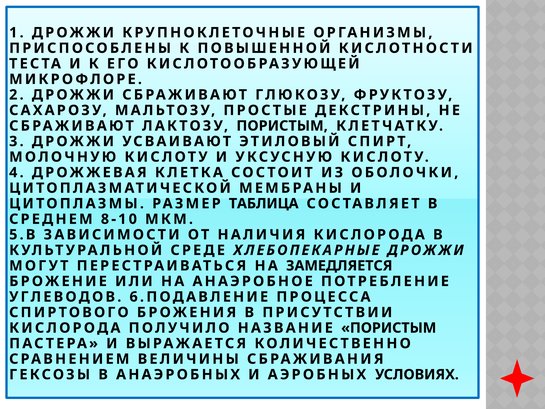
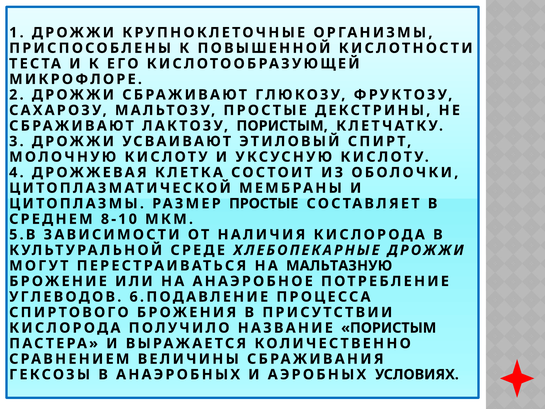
РАЗМЕР ТАБЛИЦА: ТАБЛИЦА -> ПРОСТЫЕ (264, 203)
ЗАМЕДЛЯЕТСЯ: ЗАМЕДЛЯЕТСЯ -> МАЛЬТАЗНУЮ (339, 266)
